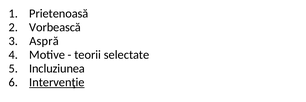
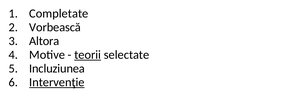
Prietenoasă: Prietenoasă -> Completate (59, 13)
Aspră: Aspră -> Altora (44, 41)
teorii underline: none -> present (88, 55)
